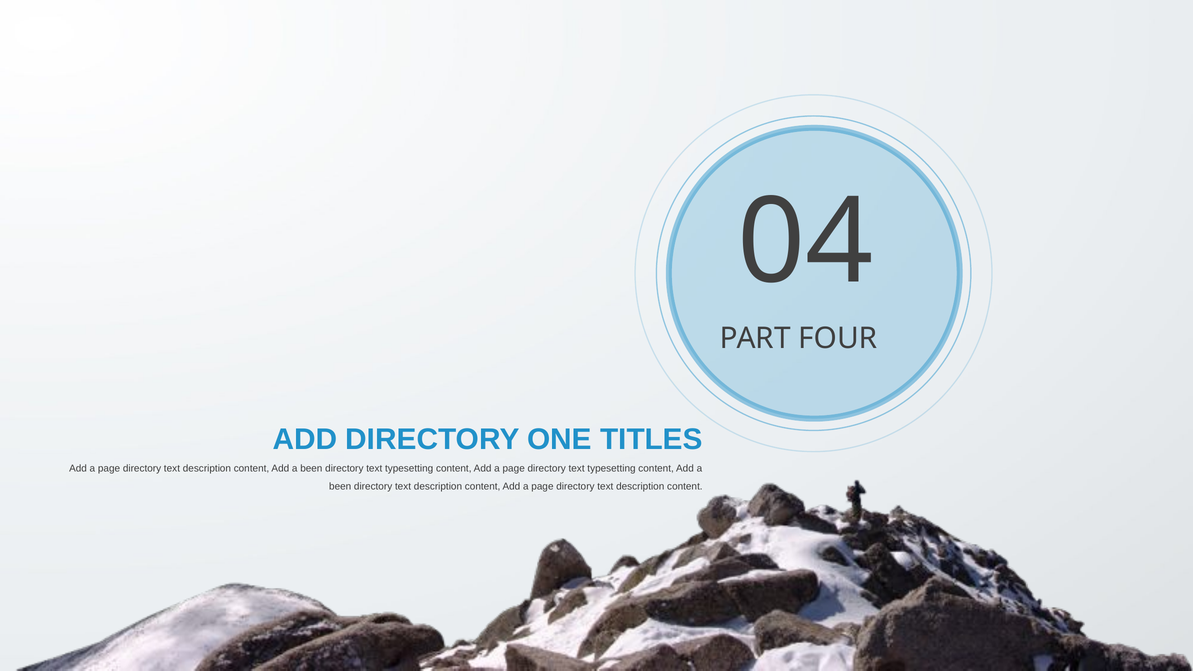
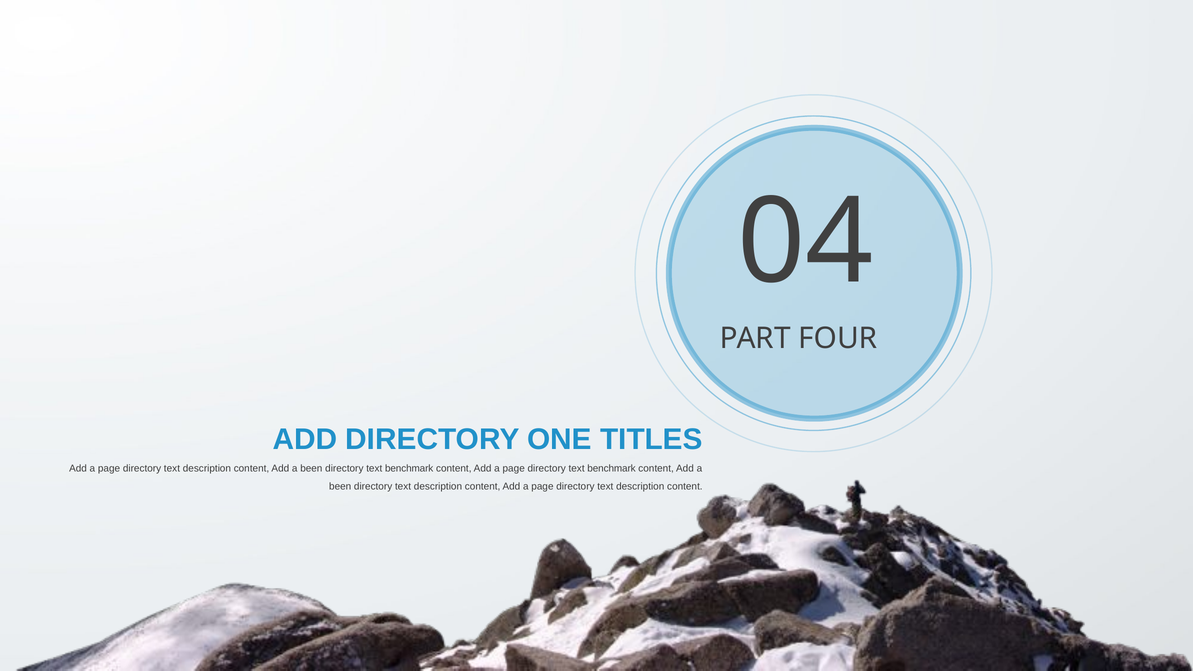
typesetting: typesetting -> benchmark (409, 469)
page directory text typesetting: typesetting -> benchmark (612, 469)
